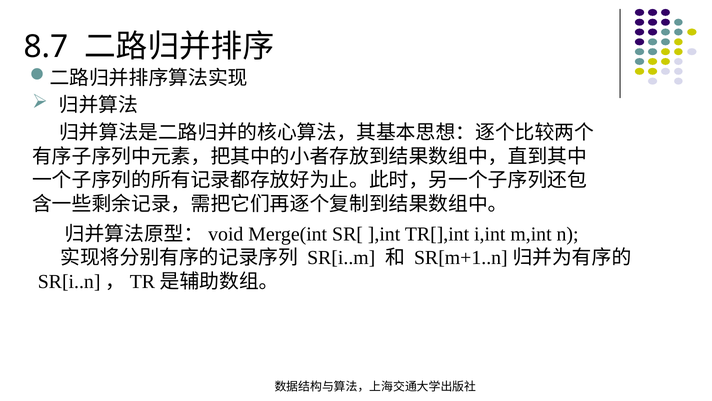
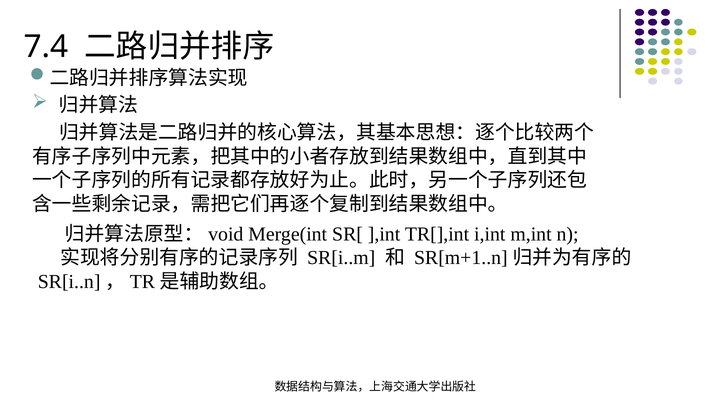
8.7: 8.7 -> 7.4 (46, 47)
